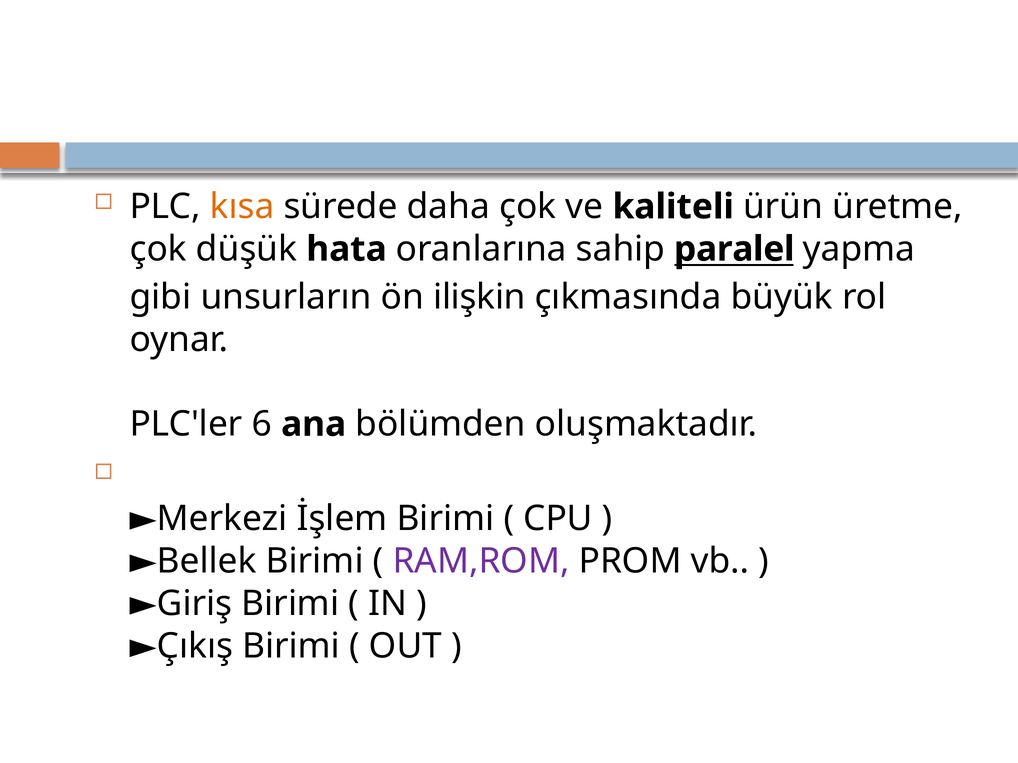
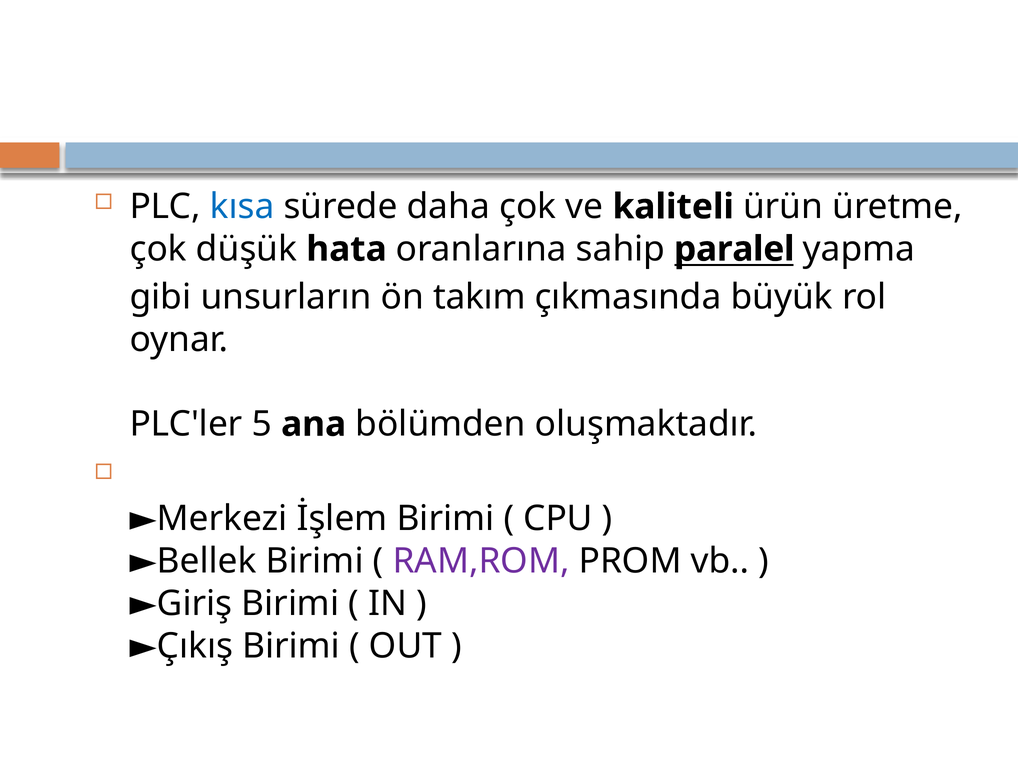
kısa colour: orange -> blue (242, 207)
ilişkin: ilişkin -> takım (479, 297)
6: 6 -> 5 (262, 424)
